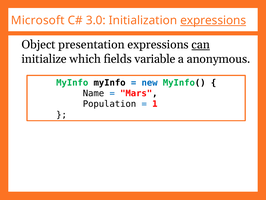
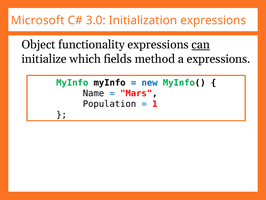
expressions underline: present -> none (213, 20)
presentation: presentation -> functionality (92, 45)
variable: variable -> method (155, 59)
a anonymous: anonymous -> expressions (219, 59)
